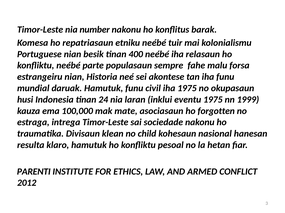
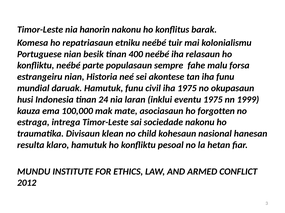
number: number -> hanorin (95, 30)
PARENTI: PARENTI -> MUNDU (34, 172)
